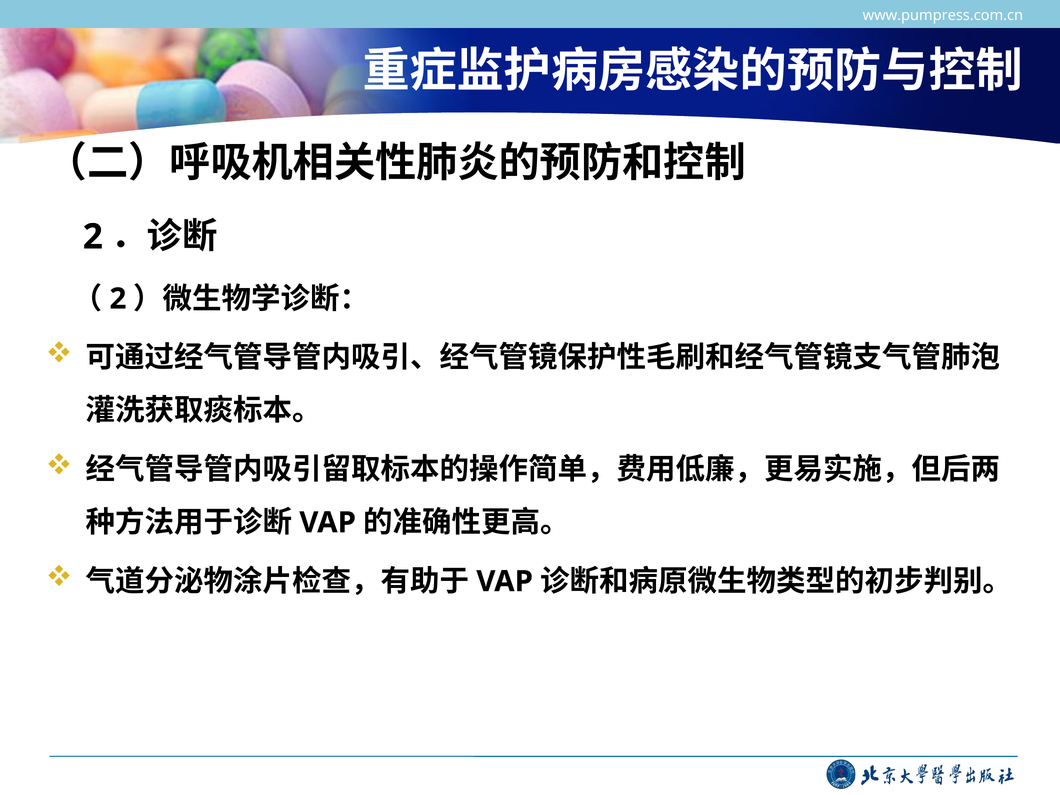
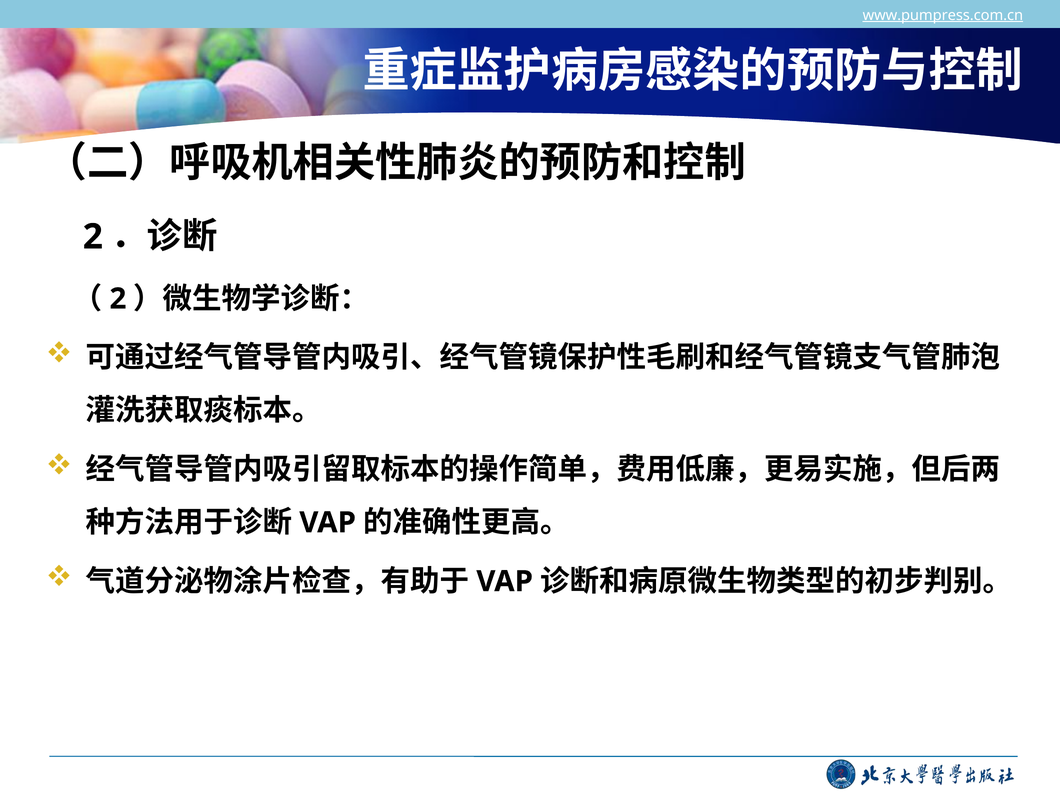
www.pumpress.com.cn underline: none -> present (943, 15)
